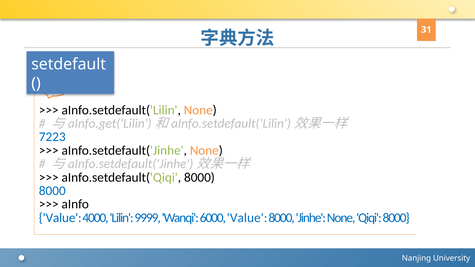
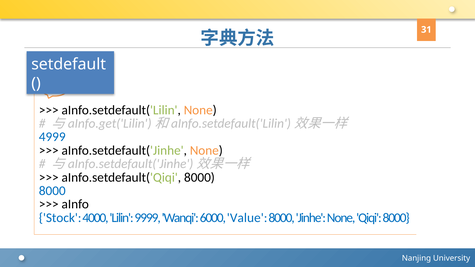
7223: 7223 -> 4999 (52, 137)
Value: Value -> Stock (60, 218)
